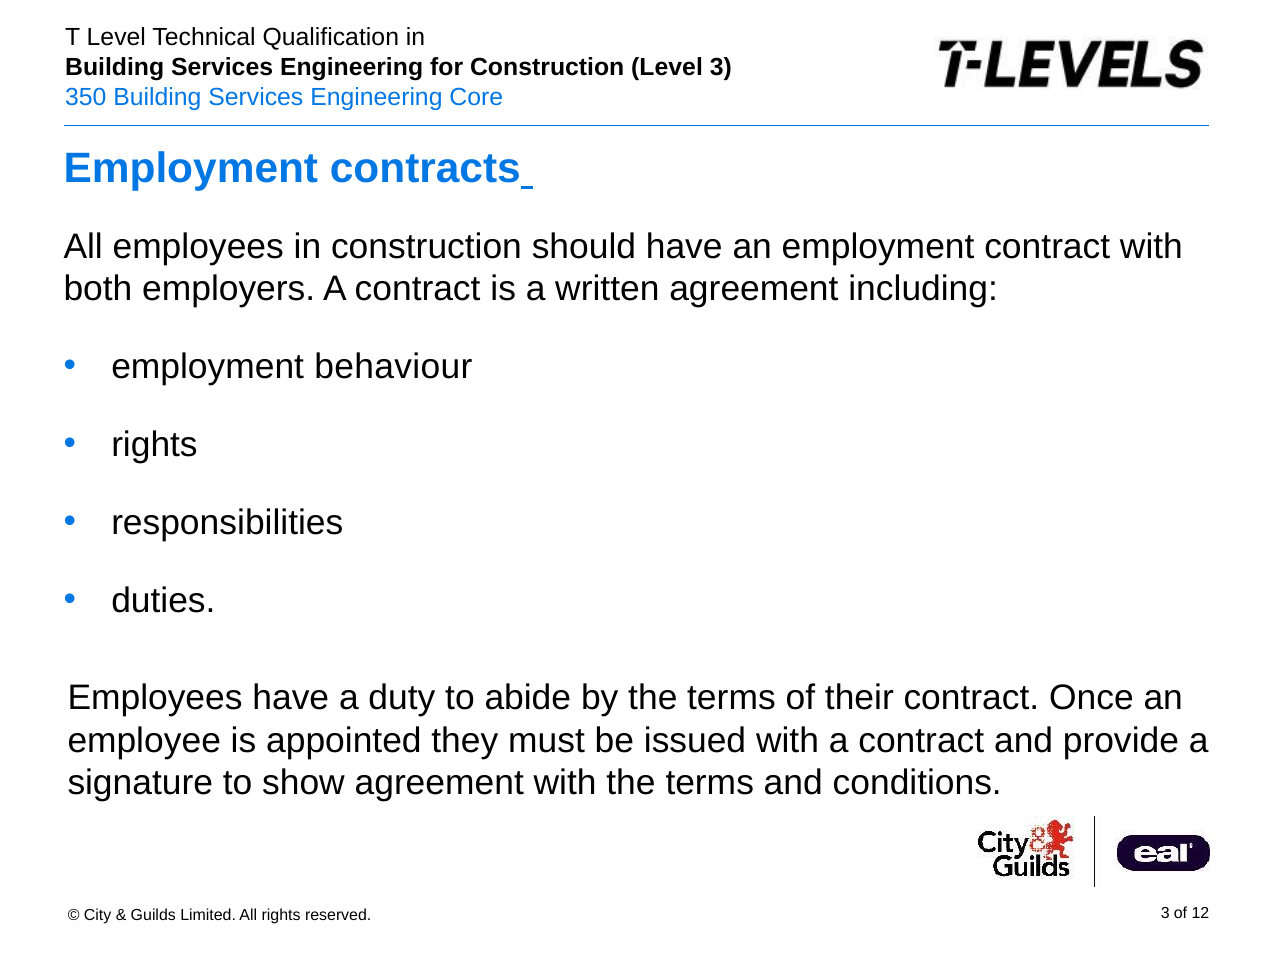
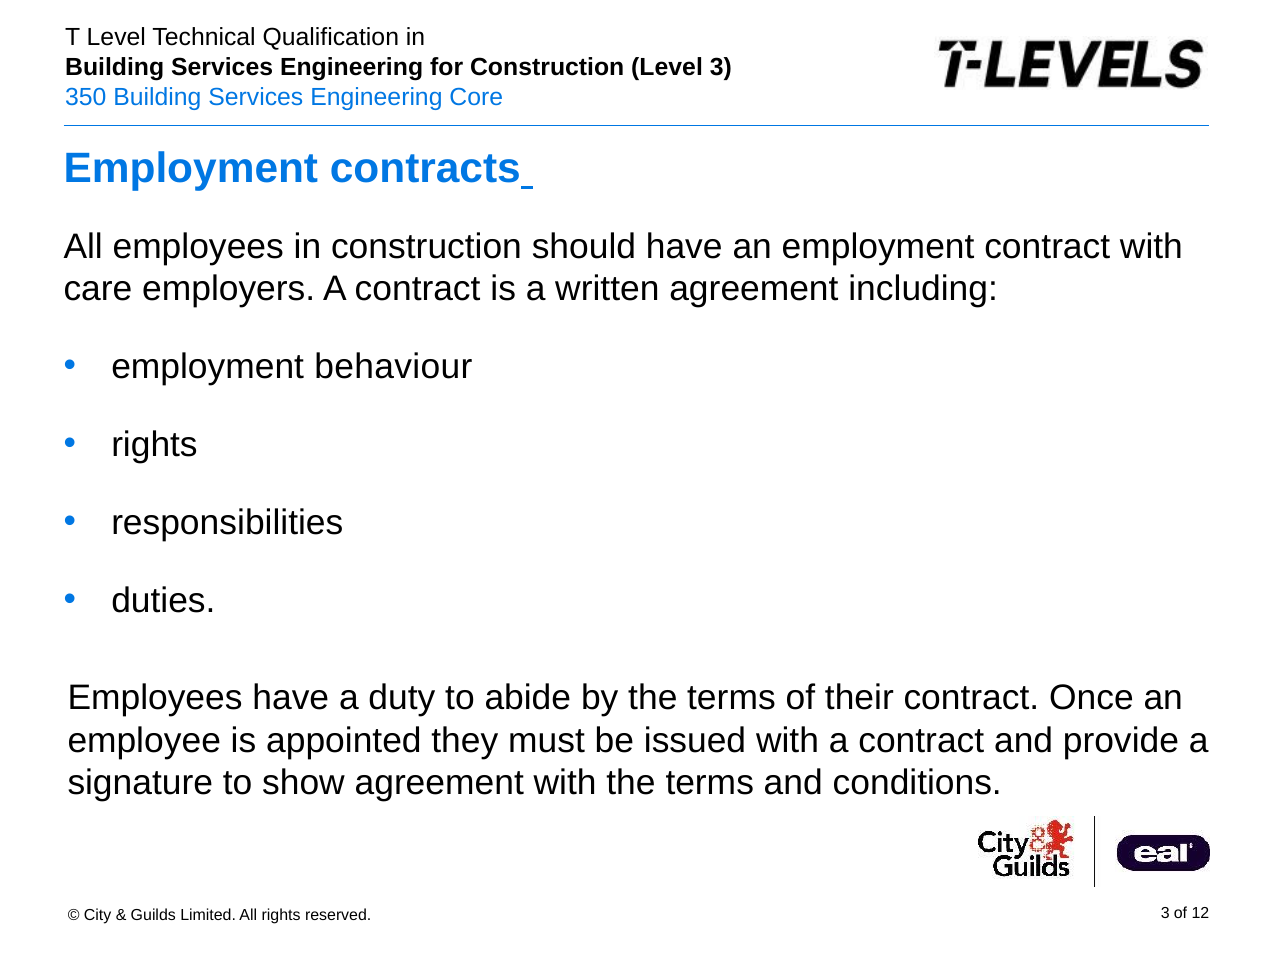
both: both -> care (98, 289)
